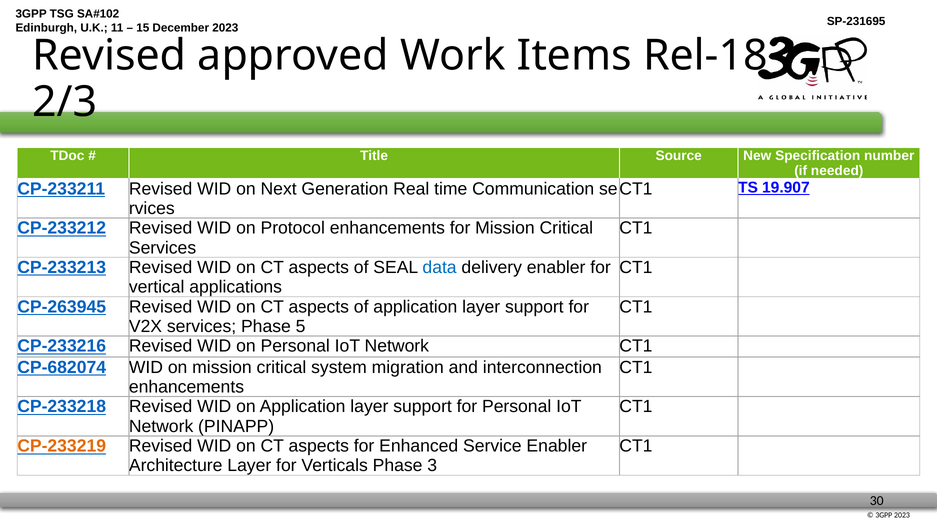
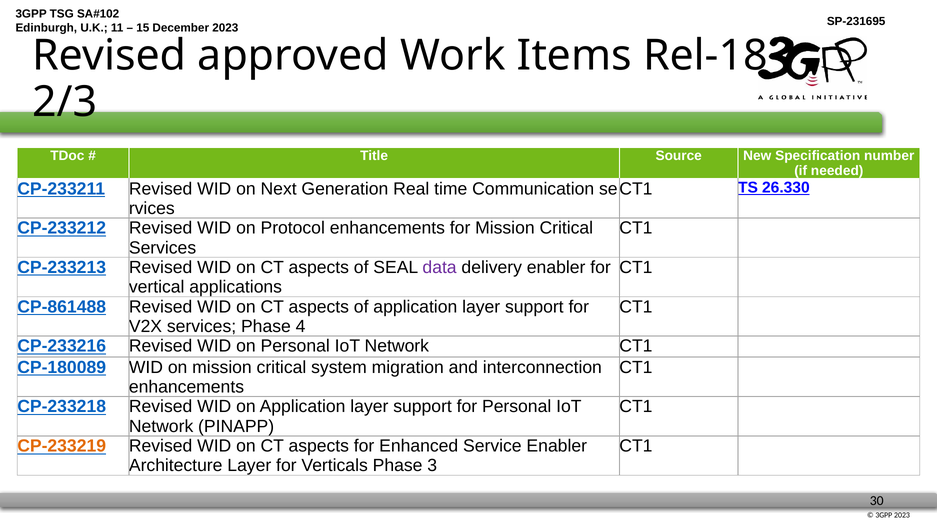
19.907: 19.907 -> 26.330 (786, 188)
data colour: blue -> purple (440, 267)
CP-263945: CP-263945 -> CP-861488 (62, 307)
5: 5 -> 4 (301, 327)
CP-682074: CP-682074 -> CP-180089 (62, 367)
